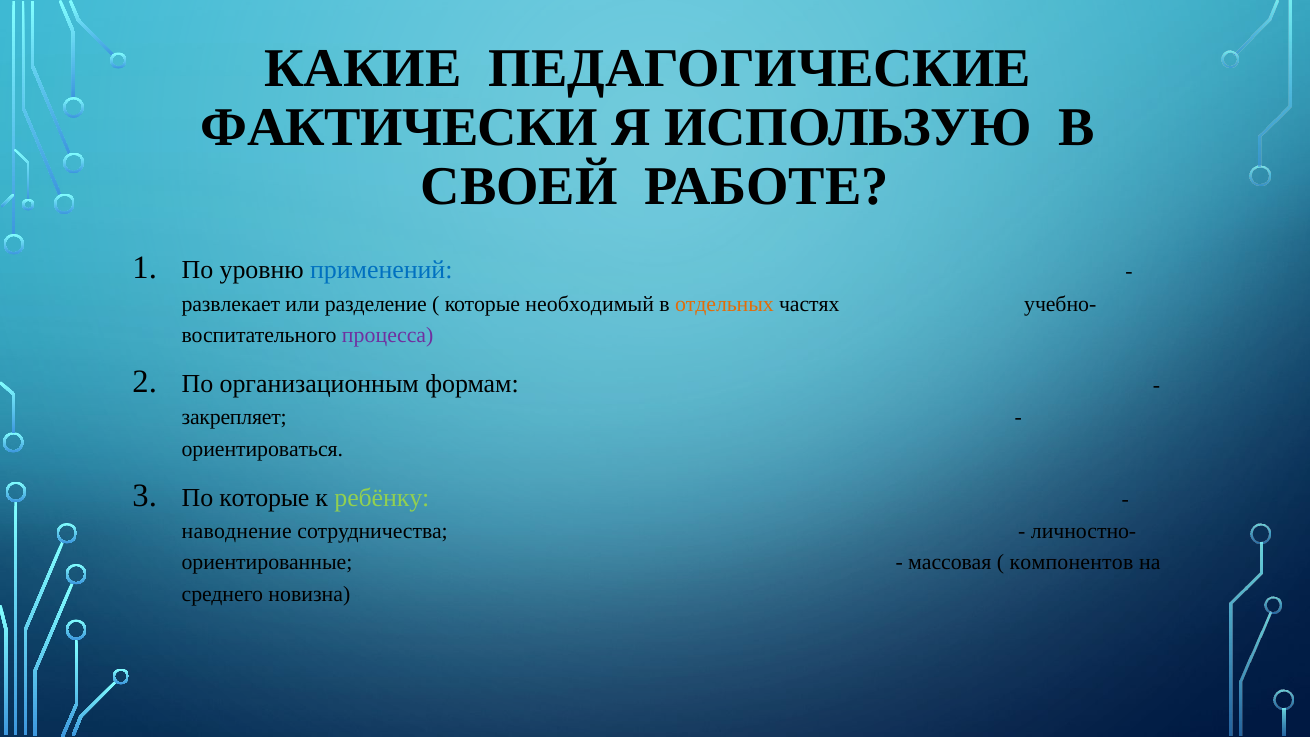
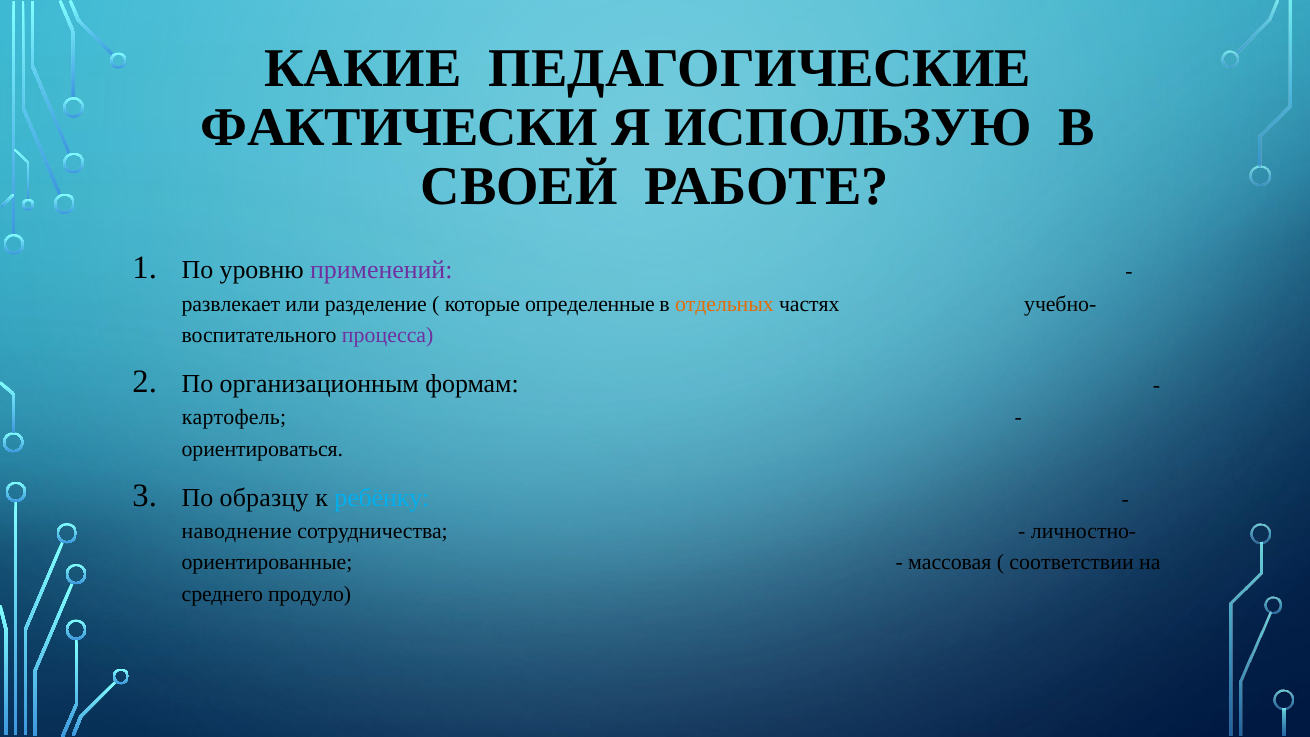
применений colour: blue -> purple (381, 270)
необходимый: необходимый -> определенные (590, 304)
закрепляет: закрепляет -> картофель (234, 418)
По которые: которые -> образцу (264, 498)
ребёнку colour: light green -> light blue (382, 498)
компонентов: компонентов -> соответствии (1072, 563)
новизна: новизна -> продуло (310, 594)
